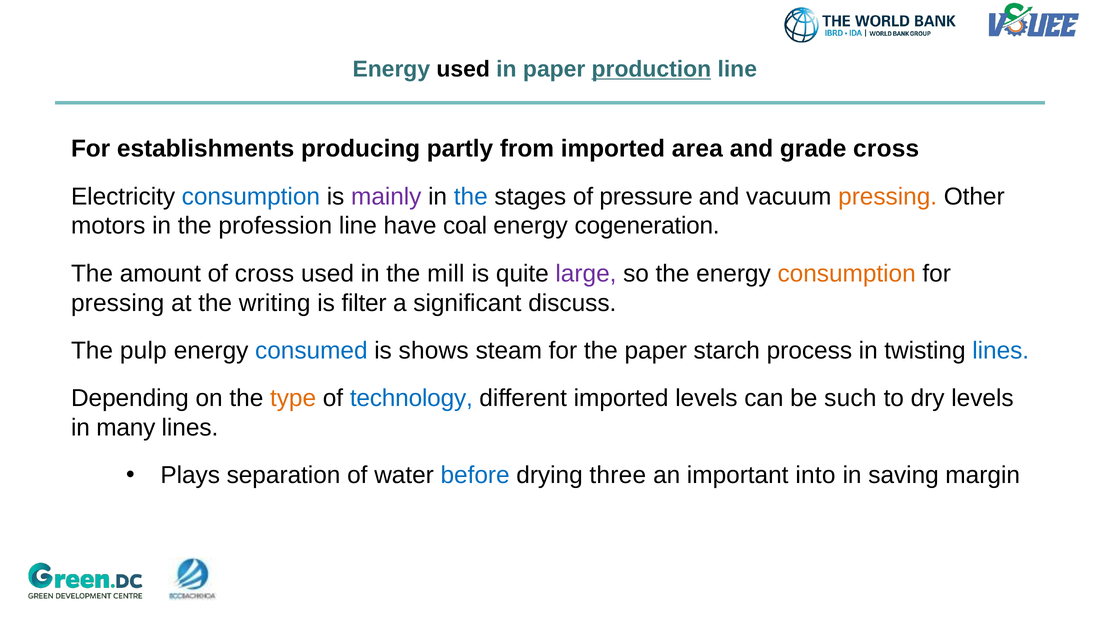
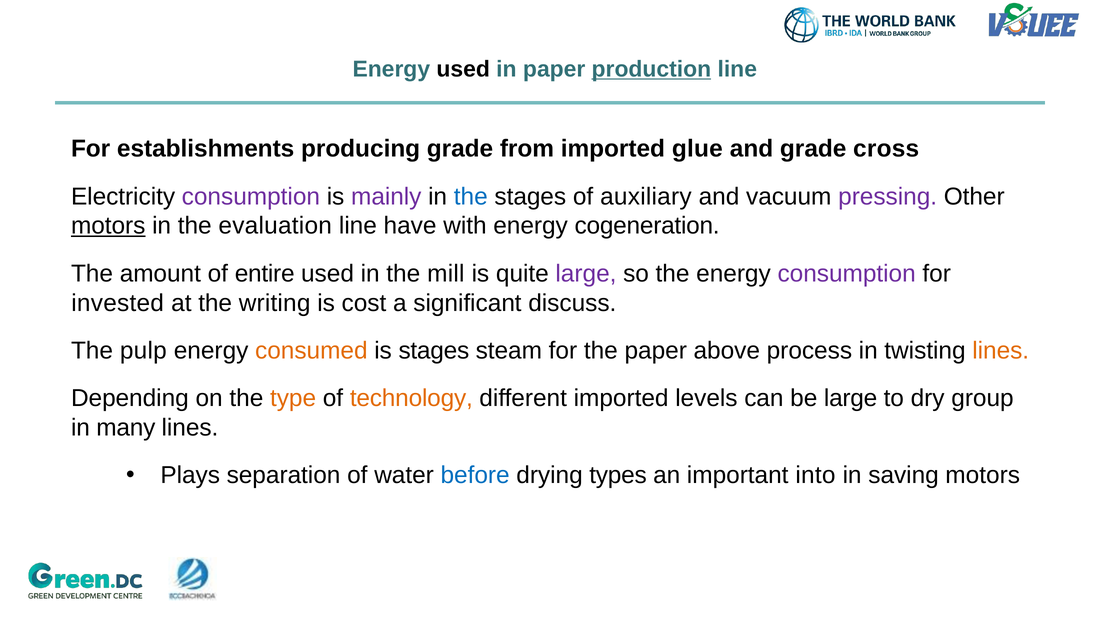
producing partly: partly -> grade (460, 149)
area: area -> glue (697, 149)
consumption colour: blue -> purple (251, 197)
pressure: pressure -> auxiliary (646, 197)
pressing colour: orange -> purple (888, 197)
motors underline: none -> present (108, 226)
profession: profession -> evaluation (275, 226)
coal: coal -> with (465, 226)
of cross: cross -> entire (265, 274)
consumption colour: orange -> purple (847, 274)
pressing: pressing -> invested (118, 303)
filter: filter -> cost (364, 303)
consumed colour: blue -> orange (311, 351)
is shows: shows -> stages (434, 351)
starch: starch -> above (727, 351)
lines colour: blue -> orange (1001, 351)
technology colour: blue -> orange (411, 398)
be such: such -> large (851, 398)
dry levels: levels -> group (983, 398)
three: three -> types (618, 475)
saving margin: margin -> motors (983, 475)
